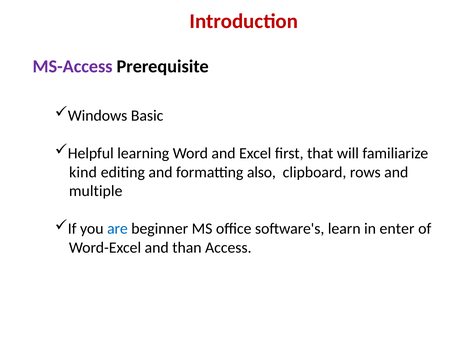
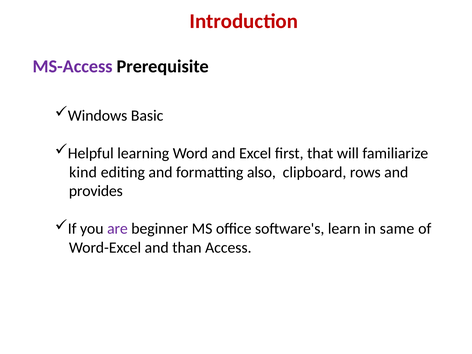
multiple: multiple -> provides (96, 191)
are colour: blue -> purple (117, 229)
enter: enter -> same (397, 229)
